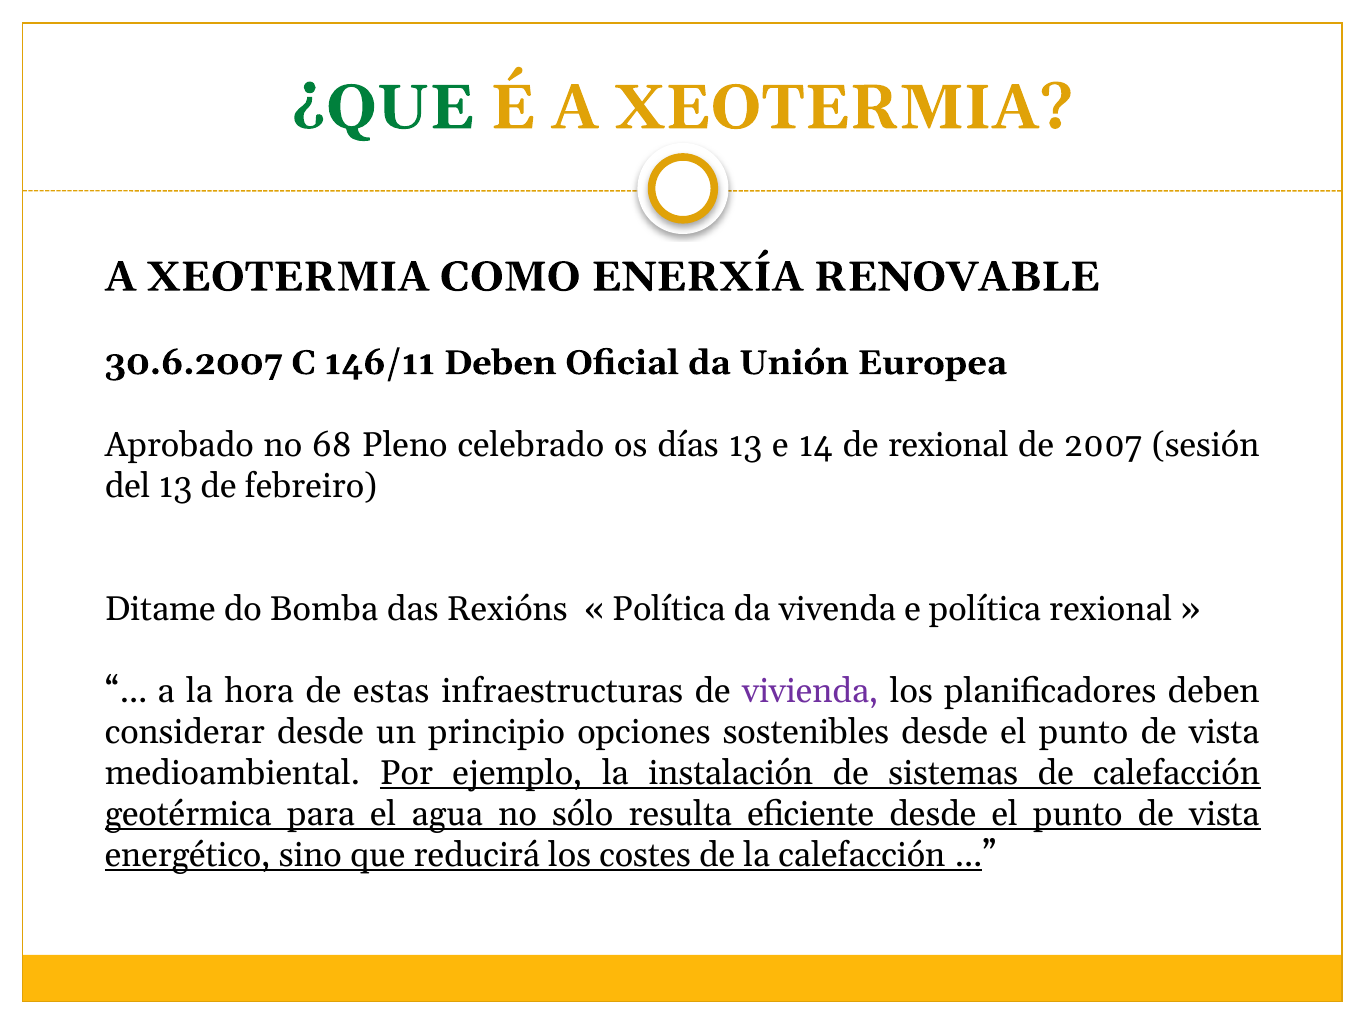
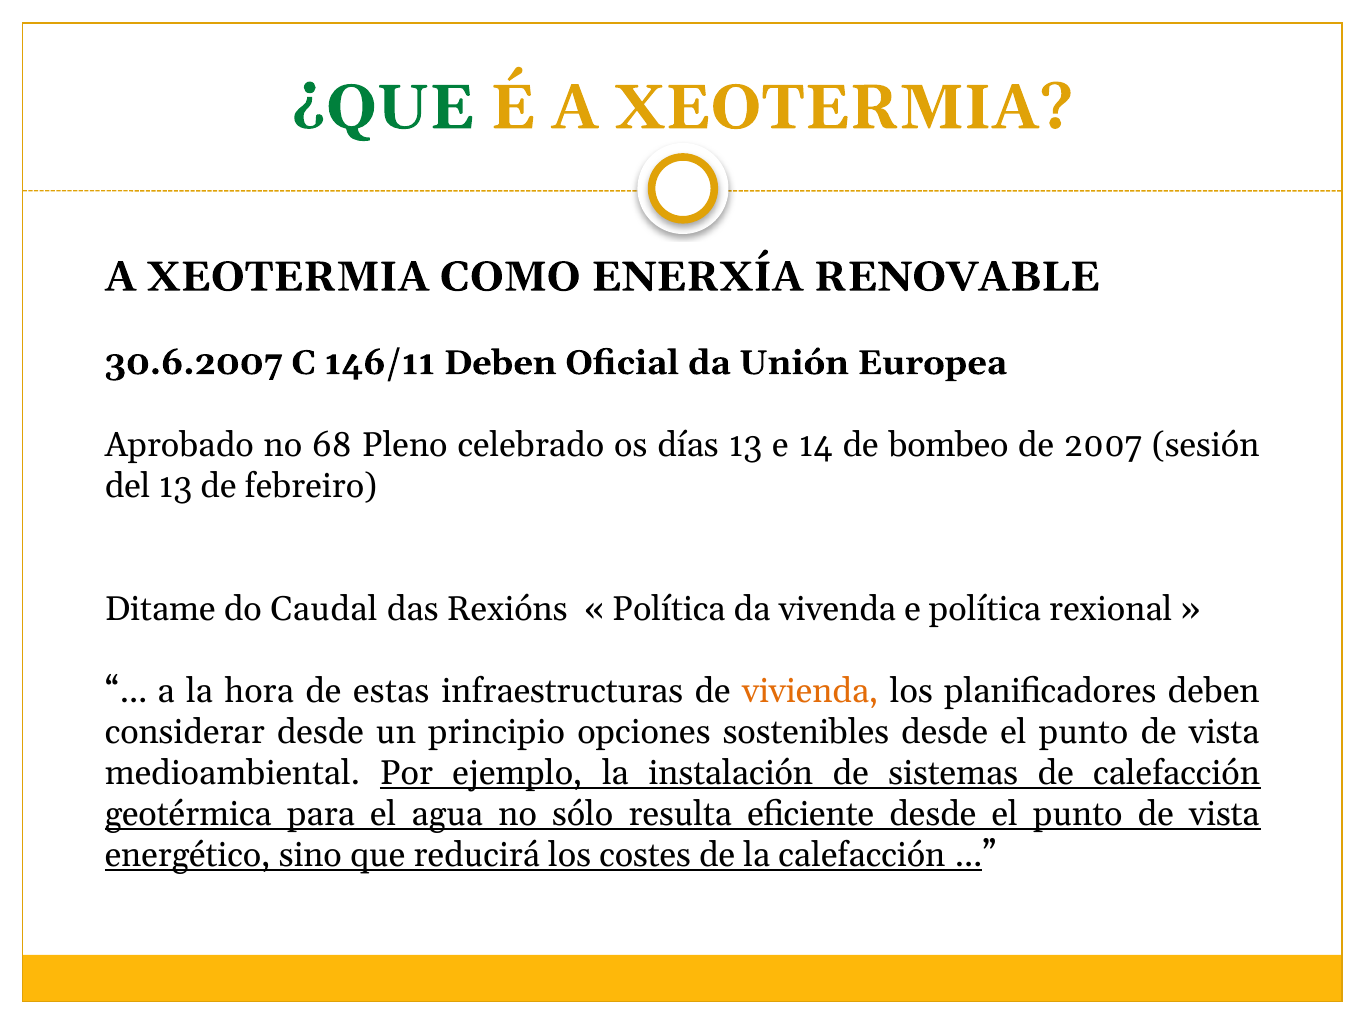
de rexional: rexional -> bombeo (948, 445)
Bomba: Bomba -> Caudal (324, 609)
vivienda colour: purple -> orange (810, 690)
